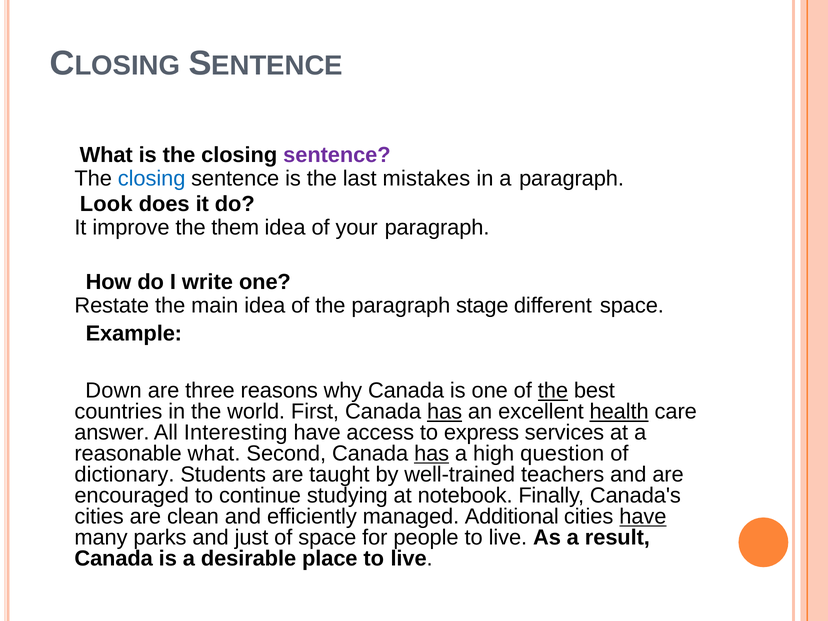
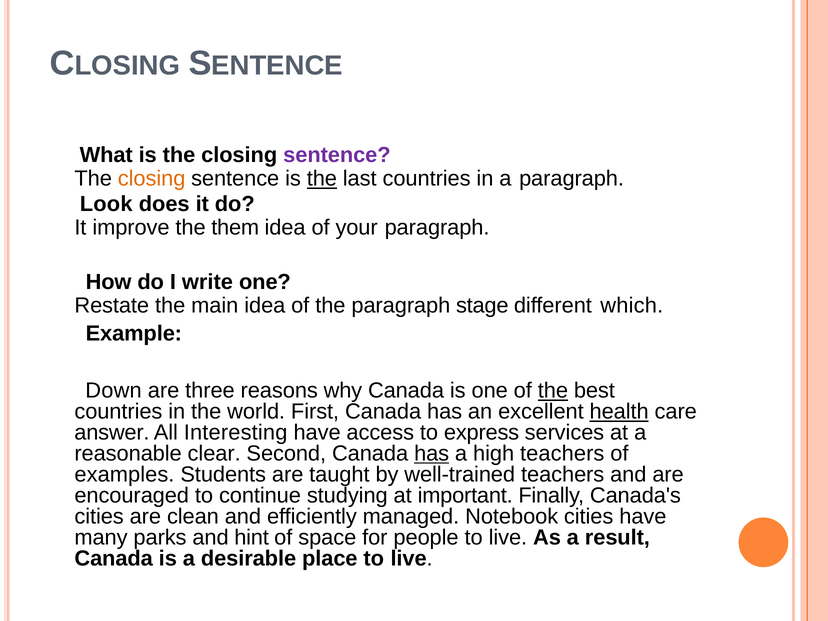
closing colour: blue -> orange (152, 179)
the underline: none -> present (322, 179)
last mistakes: mistakes -> countries (427, 179)
different space: space -> which (632, 306)
has underline: present -> none (445, 412)
reasonable what: what -> clear (214, 454)
high question: question -> teachers (562, 454)
dictionary: dictionary -> examples (124, 475)
notebook: notebook -> important (465, 496)
Additional: Additional -> Notebook (512, 517)
have underline: present -> none (643, 517)
just: just -> hint (252, 538)
